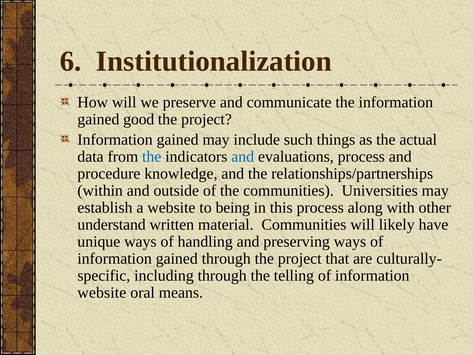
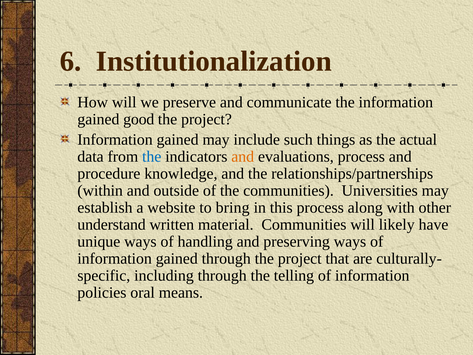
and colour: blue -> orange (243, 156)
being: being -> bring (233, 207)
website: website -> policies (102, 293)
